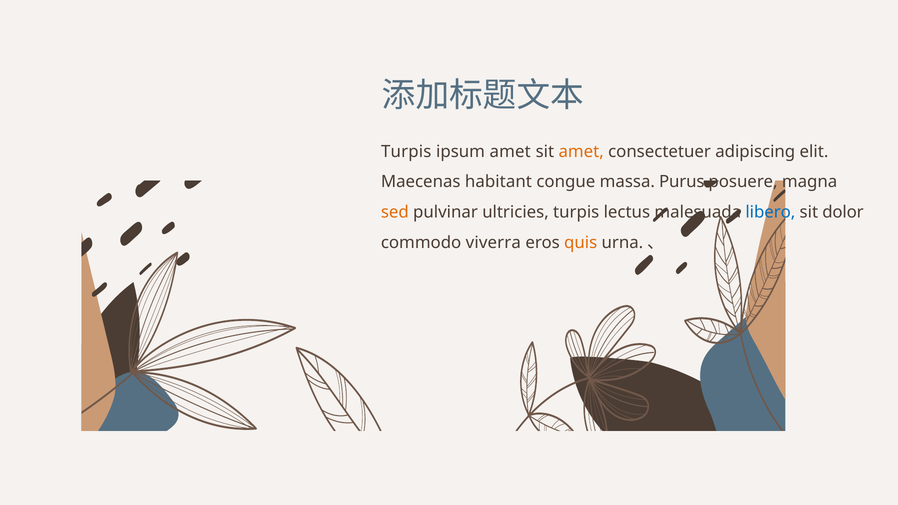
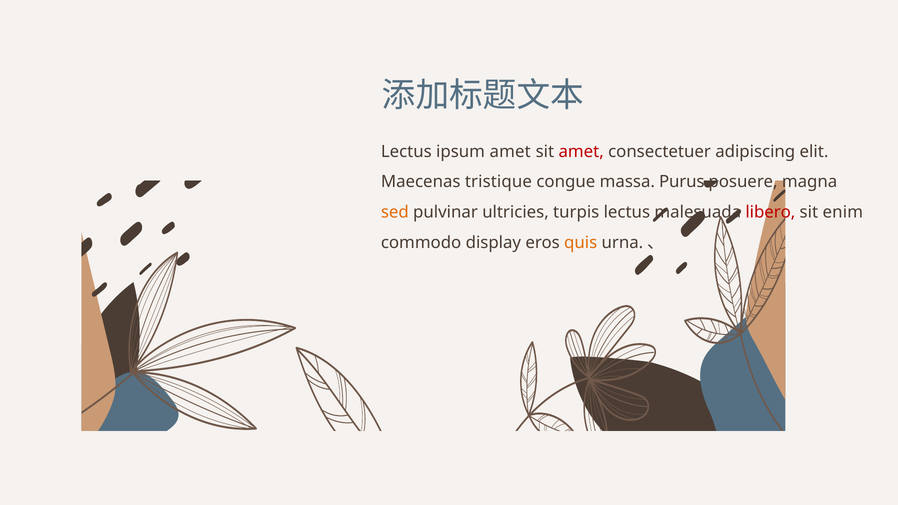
Turpis: Turpis -> Lectus (406, 152)
amet colour: orange -> red (581, 152)
habitant: habitant -> tristique (498, 182)
libero colour: blue -> red (770, 212)
dolor: dolor -> enim (843, 212)
viverra: viverra -> display (493, 243)
